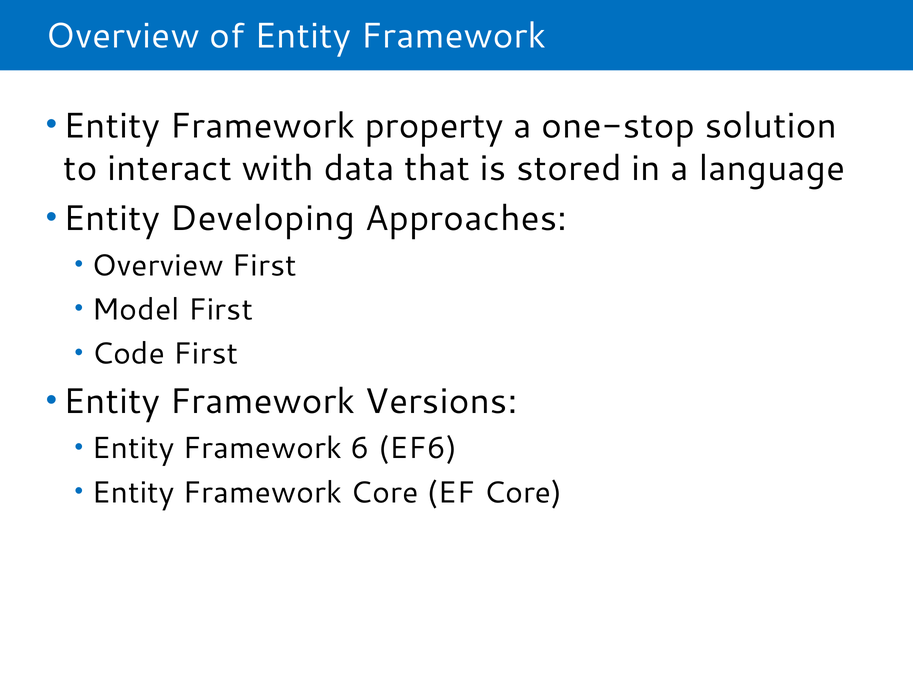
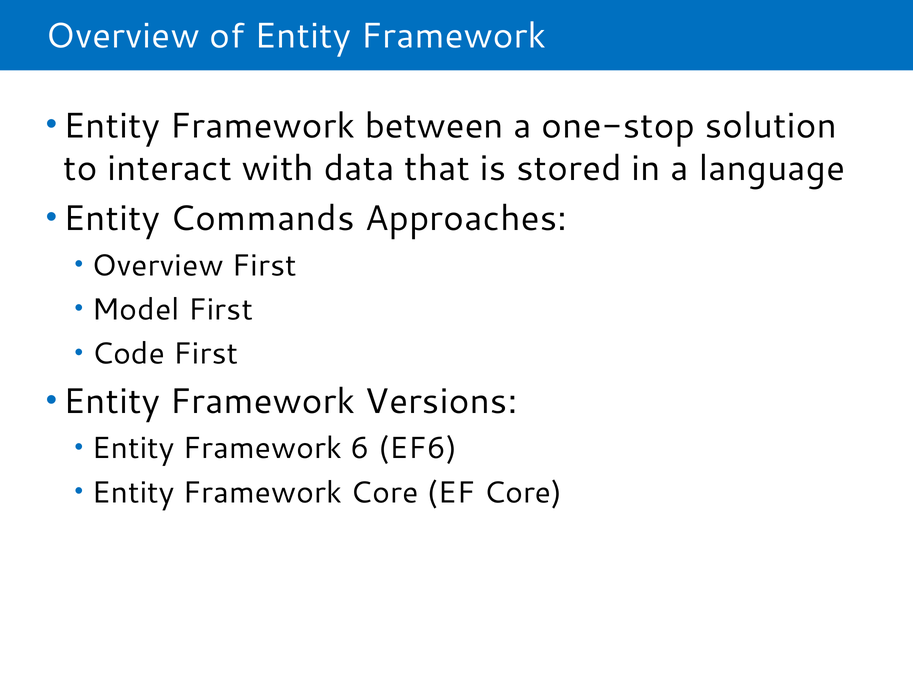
property: property -> between (434, 126)
Developing: Developing -> Commands (262, 219)
